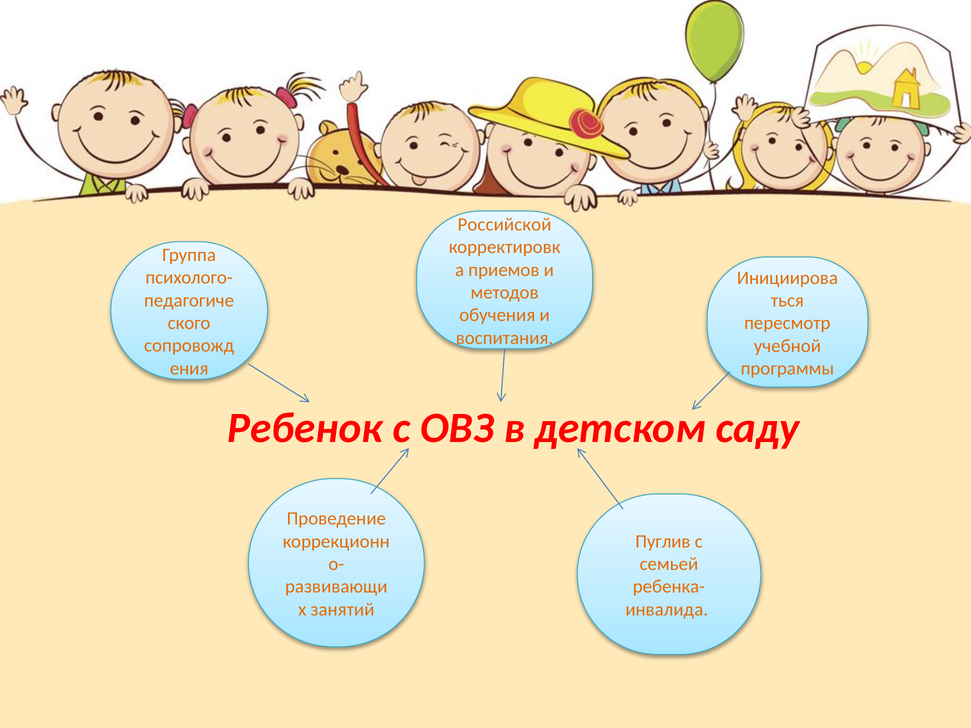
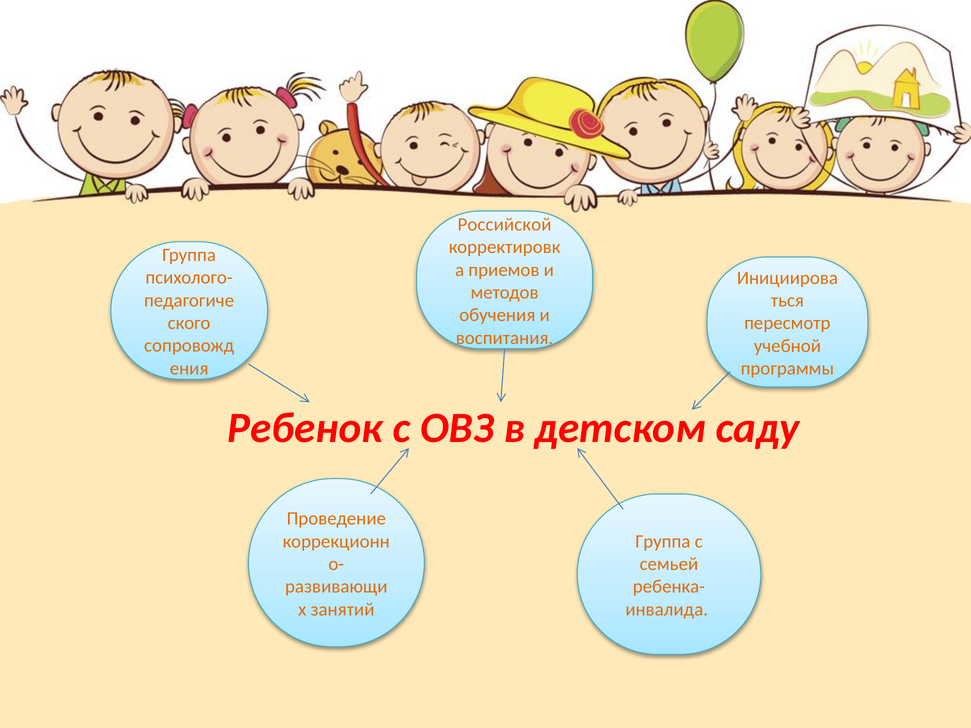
Пуглив: Пуглив -> Группа (663, 542)
